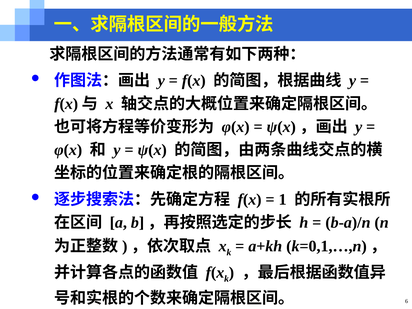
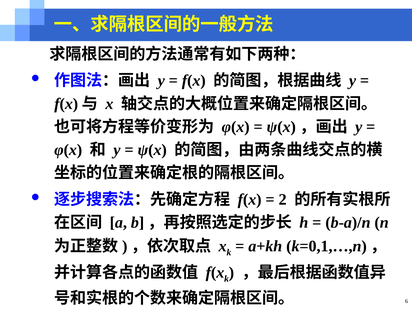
1: 1 -> 2 (283, 199)
